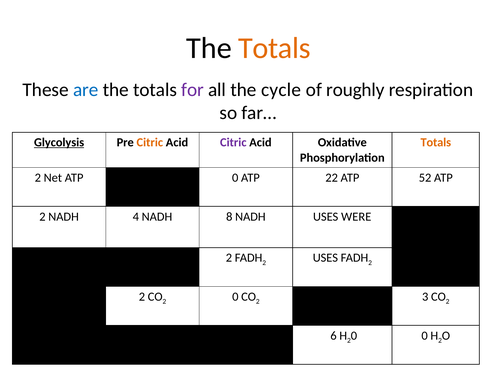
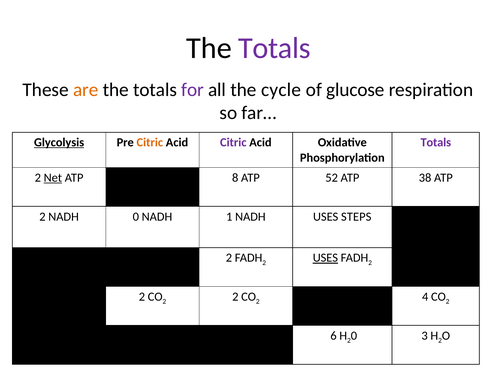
Totals colour: orange -> purple (274, 48)
are colour: blue -> orange (86, 90)
roughly: roughly -> glucose (355, 90)
Totals colour: orange -> purple (436, 142)
Net underline: none -> present (53, 178)
ATP 0: 0 -> 8 (235, 178)
22: 22 -> 52 (332, 178)
52: 52 -> 38 (425, 178)
NADH 4: 4 -> 0 (136, 217)
8: 8 -> 1 (229, 217)
WERE: WERE -> STEPS (356, 217)
USES underline: none -> present (325, 258)
0: 0 -> 2 (235, 297)
3: 3 -> 4 (425, 297)
0: 0 -> 3 (425, 336)
